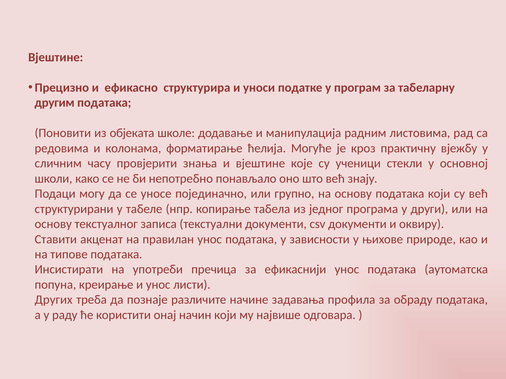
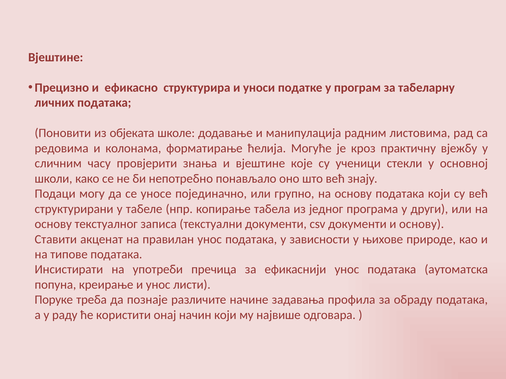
другим: другим -> личних (54, 103)
и оквиру: оквиру -> основу (422, 224)
Других: Других -> Поруке (54, 300)
